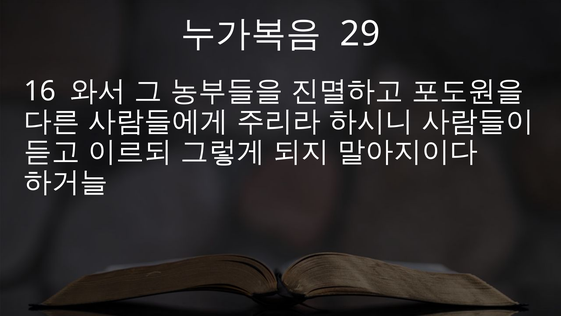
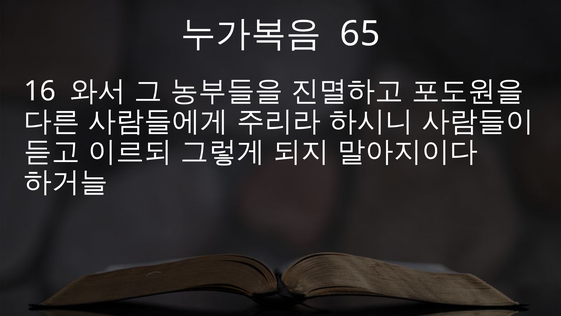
29: 29 -> 65 (360, 34)
